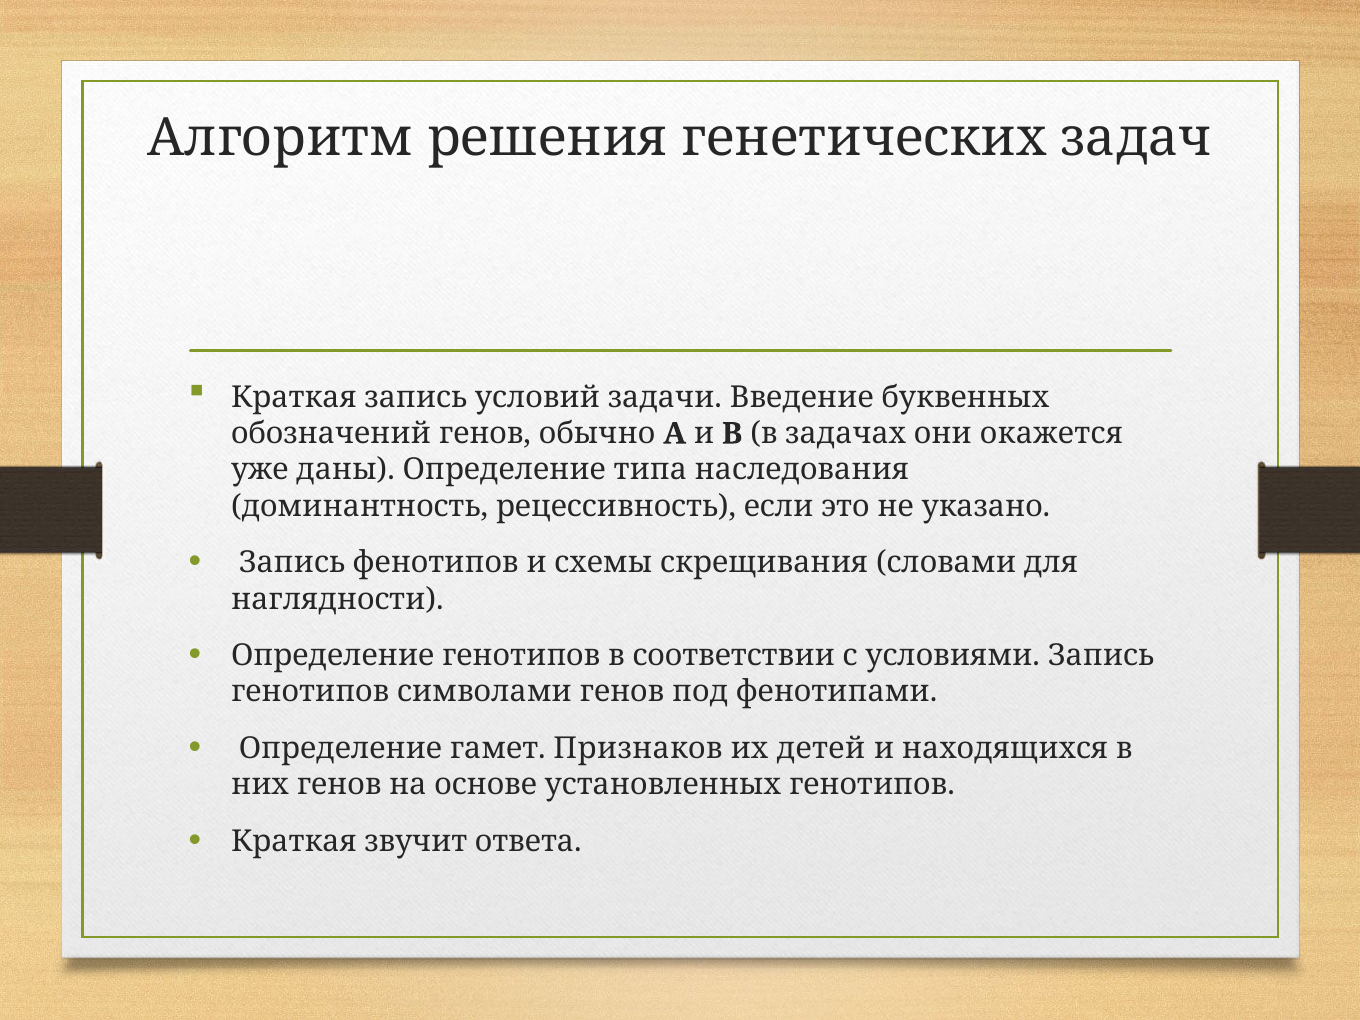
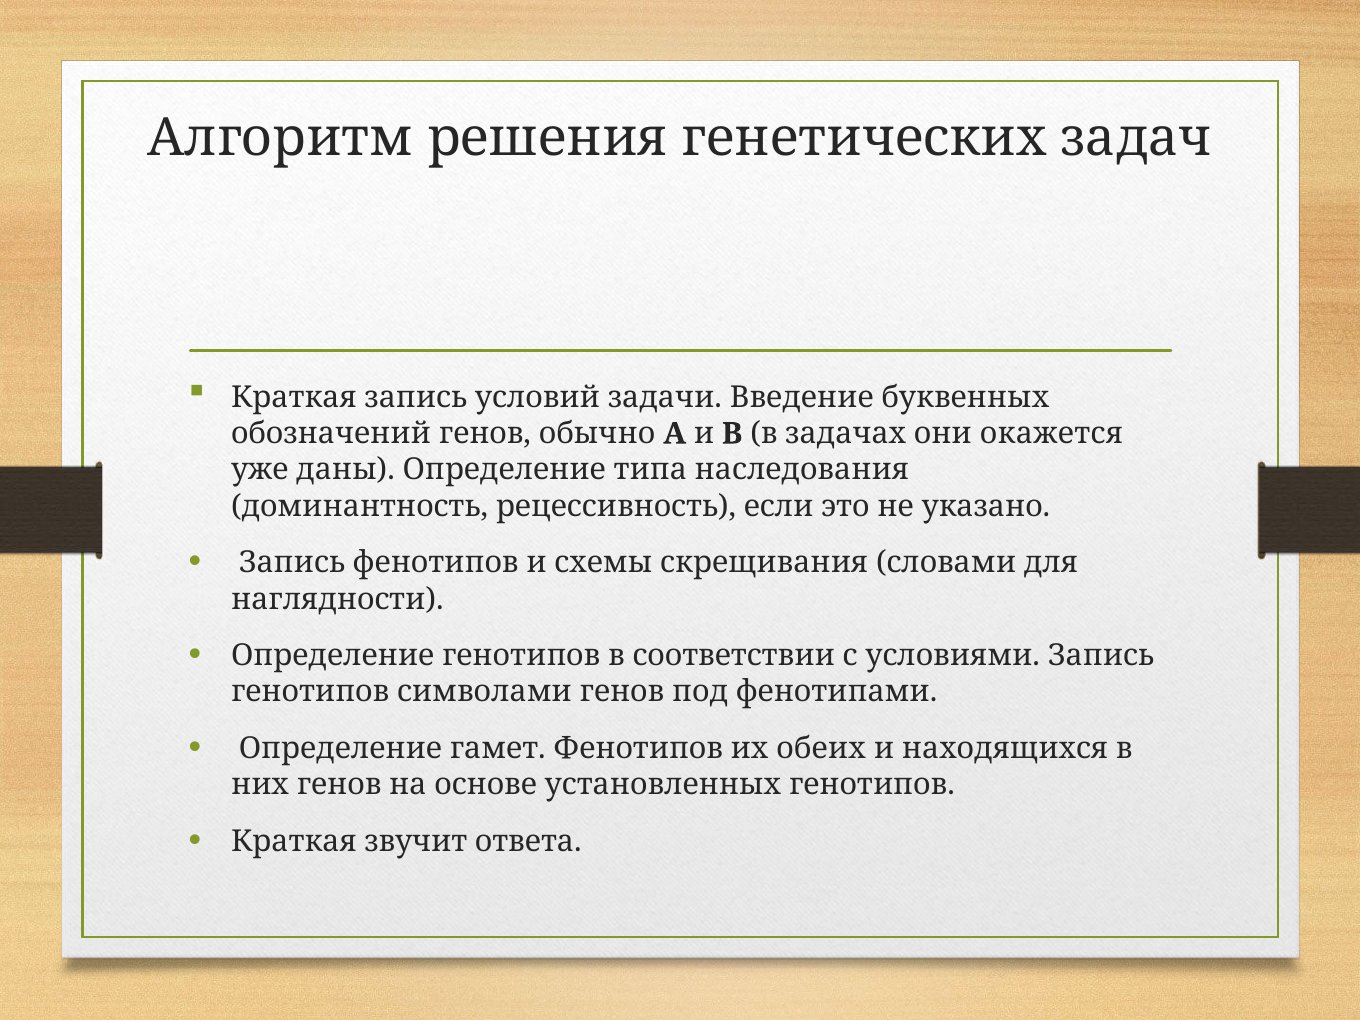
гамет Признаков: Признаков -> Фенотипов (638, 749)
детей: детей -> обеих (821, 749)
